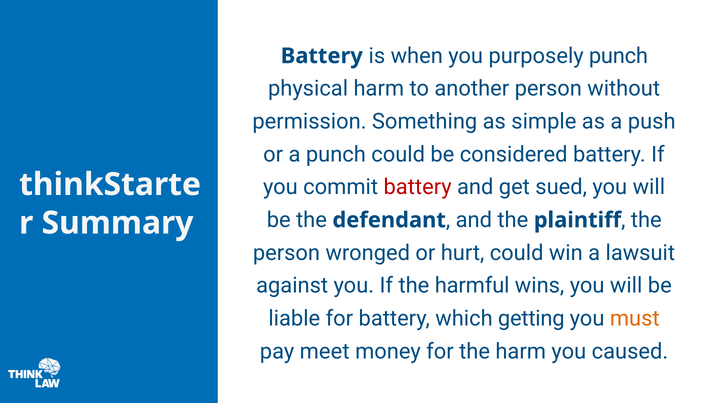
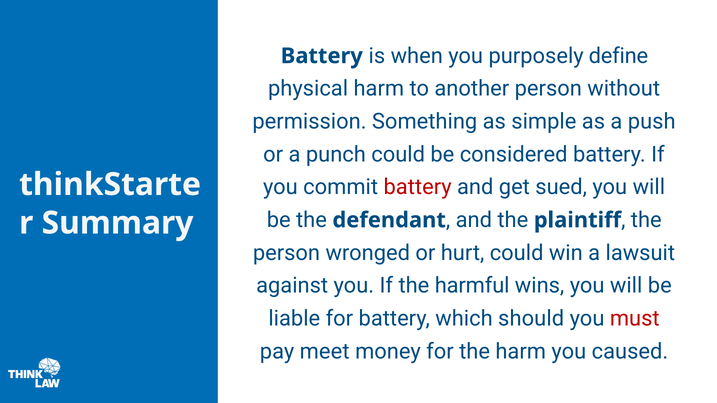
purposely punch: punch -> define (618, 56)
getting: getting -> should (531, 319)
must colour: orange -> red (635, 319)
